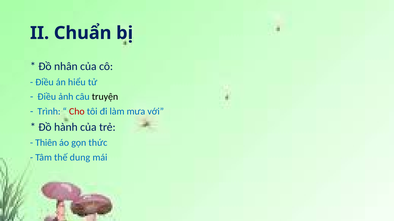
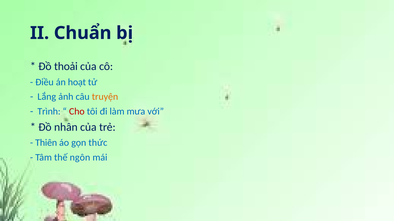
nhân: nhân -> thoải (66, 67)
hiểu: hiểu -> hoạt (77, 82)
Điều: Điều -> Lắng (47, 97)
truyện colour: black -> orange (105, 97)
hành: hành -> nhân (66, 127)
dung: dung -> ngôn (80, 158)
